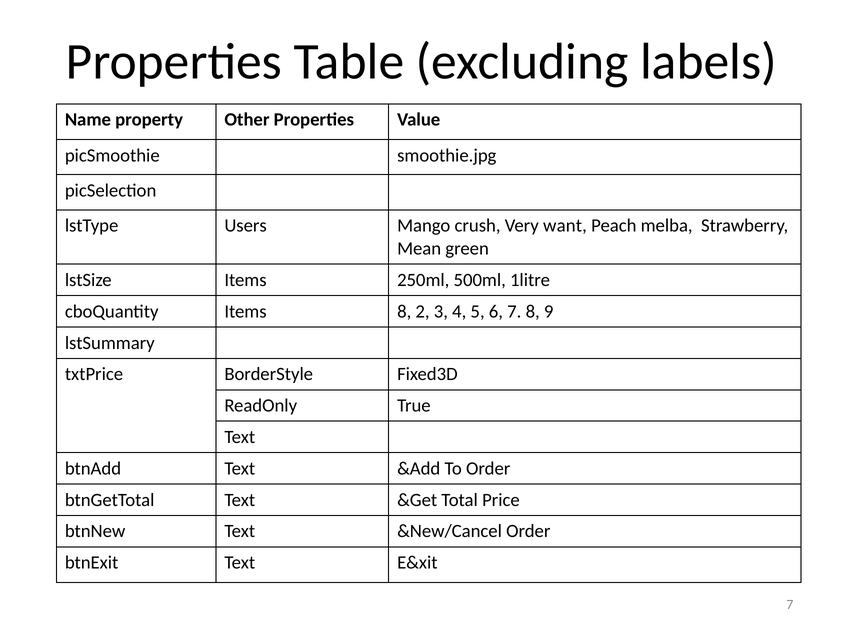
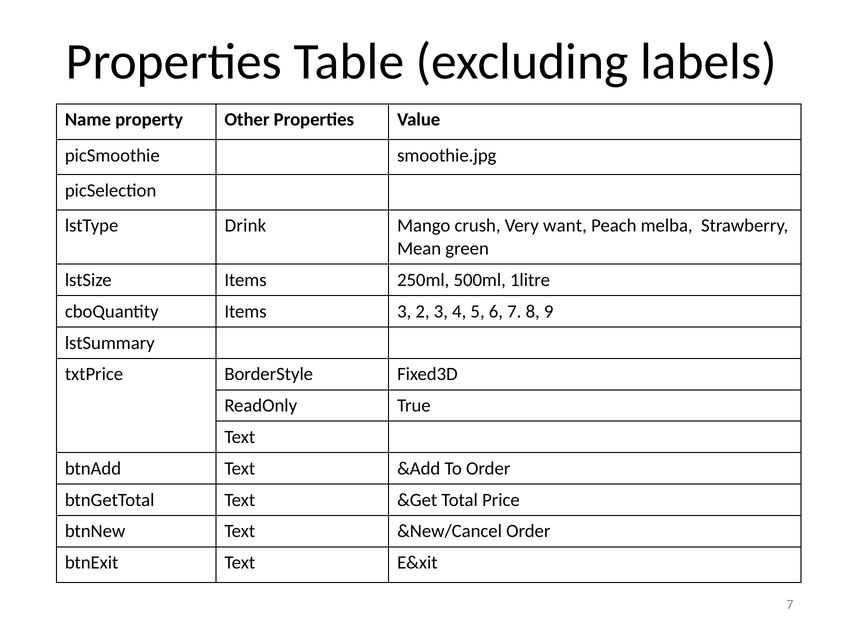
Users: Users -> Drink (245, 226)
Items 8: 8 -> 3 (404, 311)
